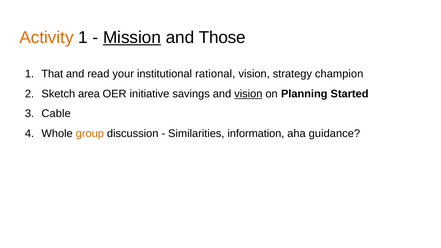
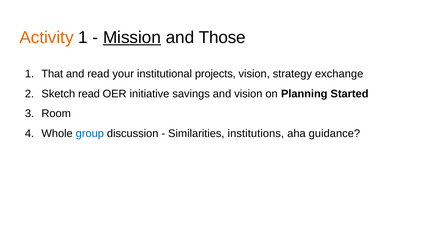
rational: rational -> projects (215, 74)
champion: champion -> exchange (339, 74)
Sketch area: area -> read (89, 94)
vision underline: present -> none (248, 94)
Cable: Cable -> Room (56, 114)
group colour: orange -> blue (90, 134)
information: information -> institutions (256, 134)
